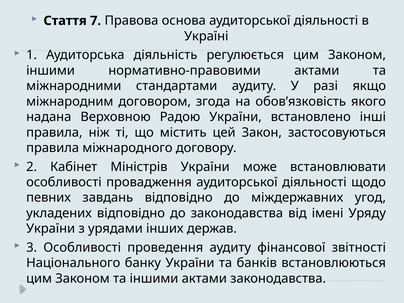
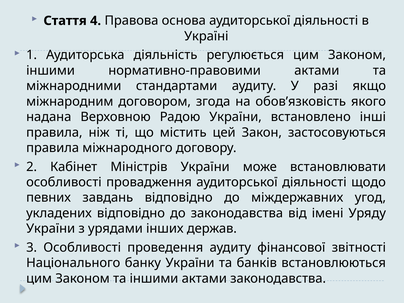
7: 7 -> 4 (96, 21)
